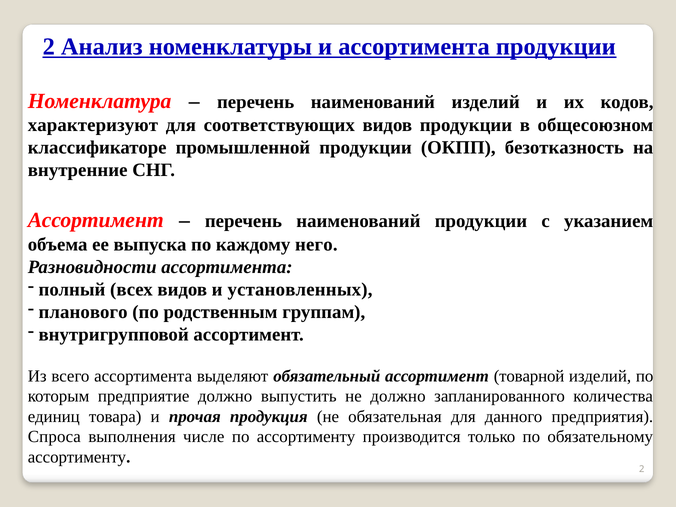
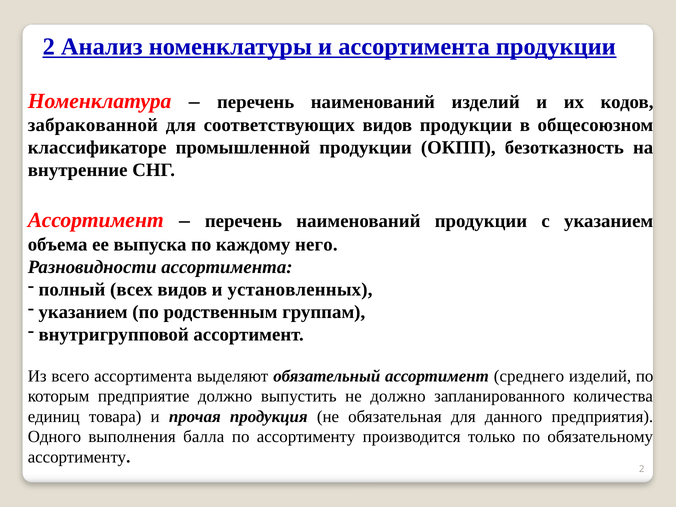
характеризуют: характеризуют -> забракованной (93, 125)
планового: планового -> указанием (83, 312)
товарной: товарной -> среднего (529, 376)
Спроса: Спроса -> Одного (54, 437)
числе: числе -> балла (204, 437)
